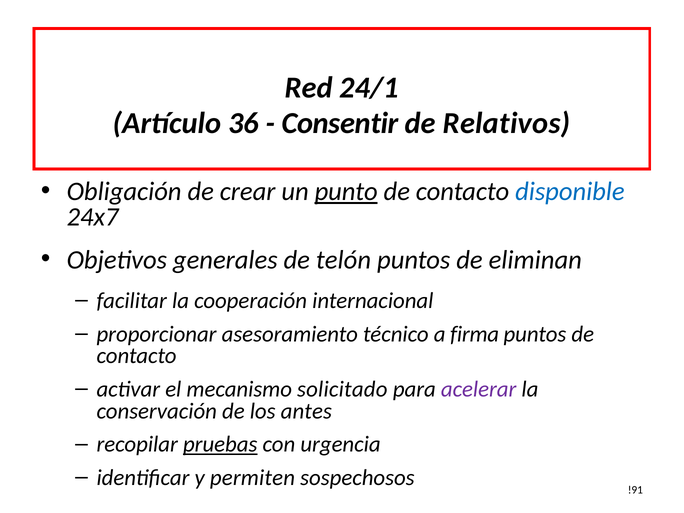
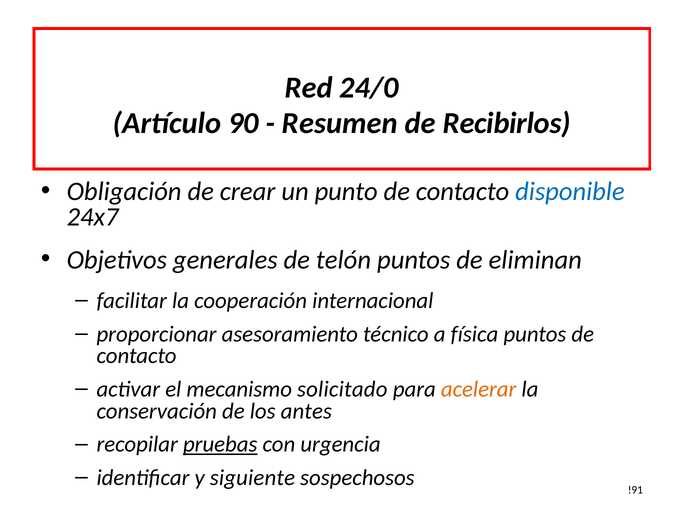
24/1: 24/1 -> 24/0 (369, 88)
36: 36 -> 90 (243, 123)
Consentir: Consentir -> Resumen (340, 123)
Relativos: Relativos -> Recibirlos (507, 123)
punto underline: present -> none (346, 192)
firma: firma -> física (474, 334)
acelerar colour: purple -> orange (479, 389)
permiten: permiten -> siguiente (252, 478)
